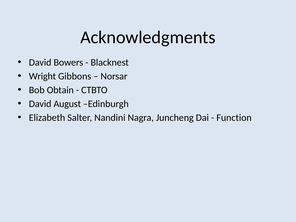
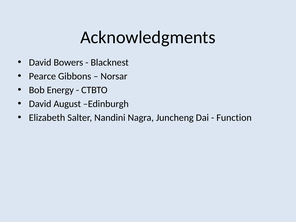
Wright: Wright -> Pearce (42, 76)
Obtain: Obtain -> Energy (60, 90)
